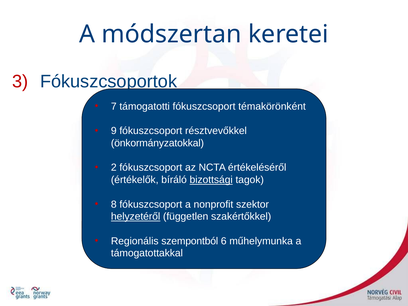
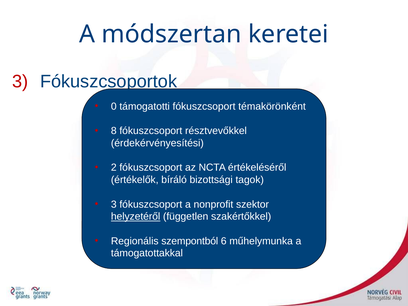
7: 7 -> 0 (114, 106)
9: 9 -> 8 (114, 131)
önkormányzatokkal: önkormányzatokkal -> érdekérvényesítési (157, 143)
bizottsági underline: present -> none (211, 180)
8: 8 -> 3 (114, 204)
